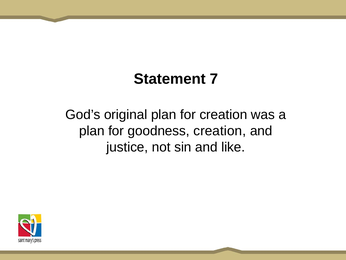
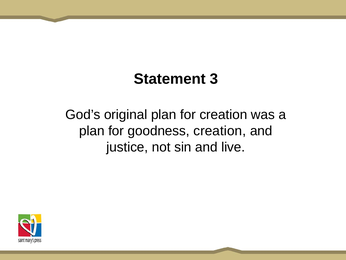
7: 7 -> 3 (214, 79)
like: like -> live (233, 147)
